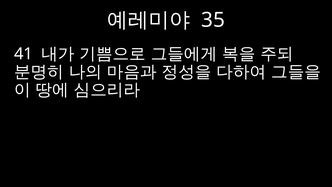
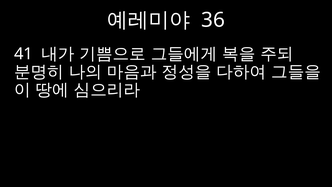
35: 35 -> 36 (213, 20)
